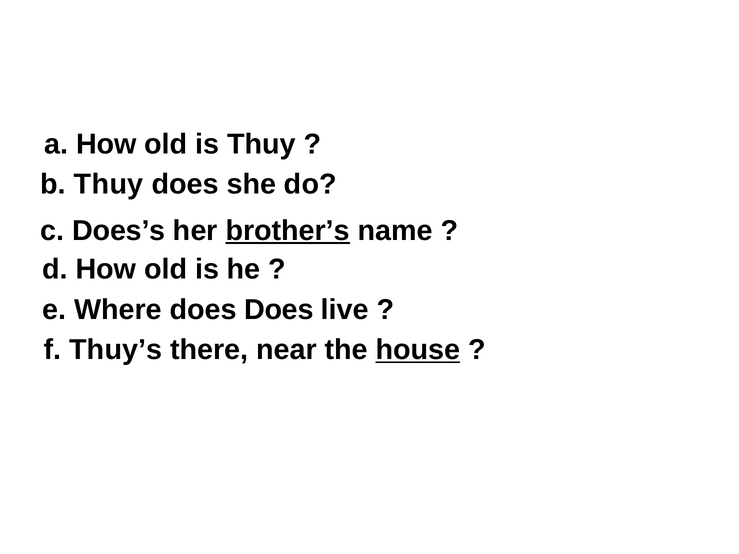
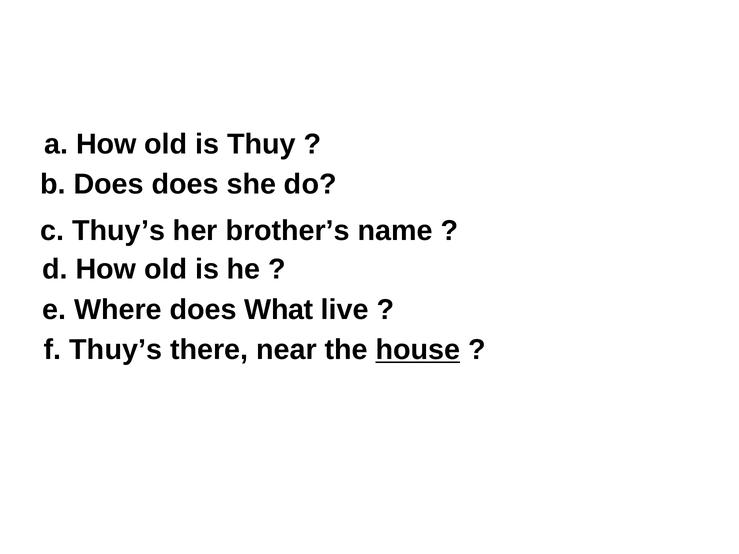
b Thuy: Thuy -> Does (109, 185)
c Does’s: Does’s -> Thuy’s (119, 231)
brother’s underline: present -> none (288, 231)
does Does: Does -> What (279, 310)
